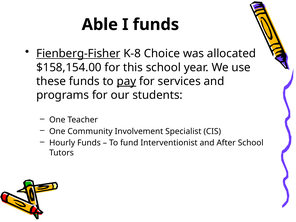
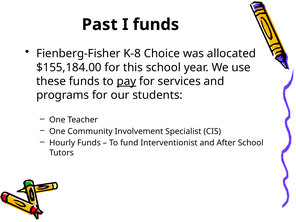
Able: Able -> Past (100, 25)
Fienberg-Fisher underline: present -> none (78, 54)
$158,154.00: $158,154.00 -> $155,184.00 (69, 67)
